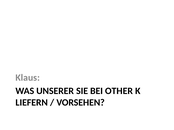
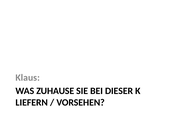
UNSERER: UNSERER -> ZUHAUSE (55, 91)
OTHER: OTHER -> DIESER (119, 91)
